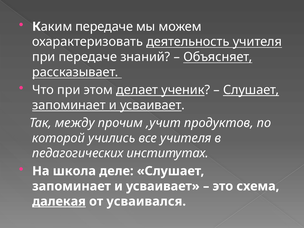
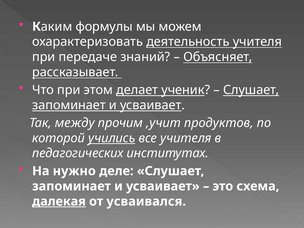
передаче: передаче -> формулы (104, 27)
учились underline: none -> present (112, 138)
школа: школа -> нужно (74, 171)
